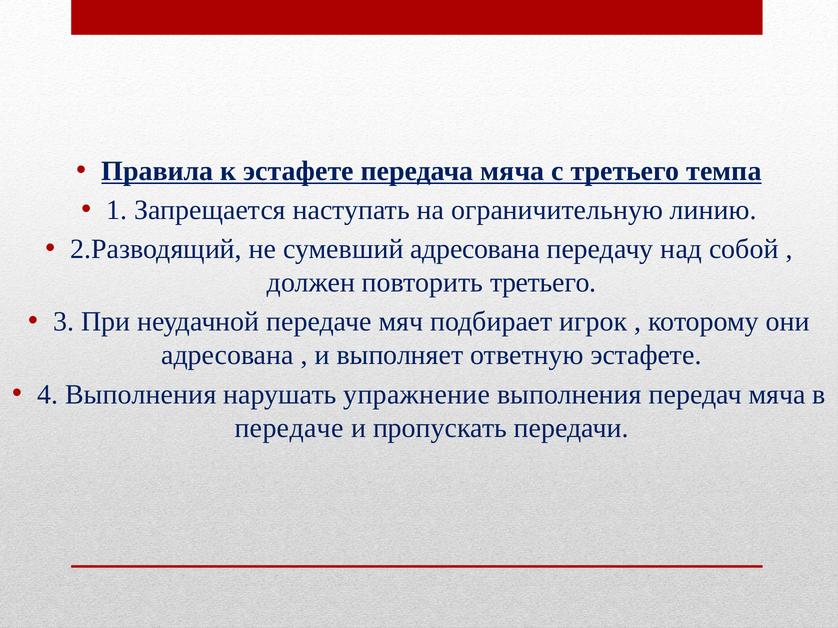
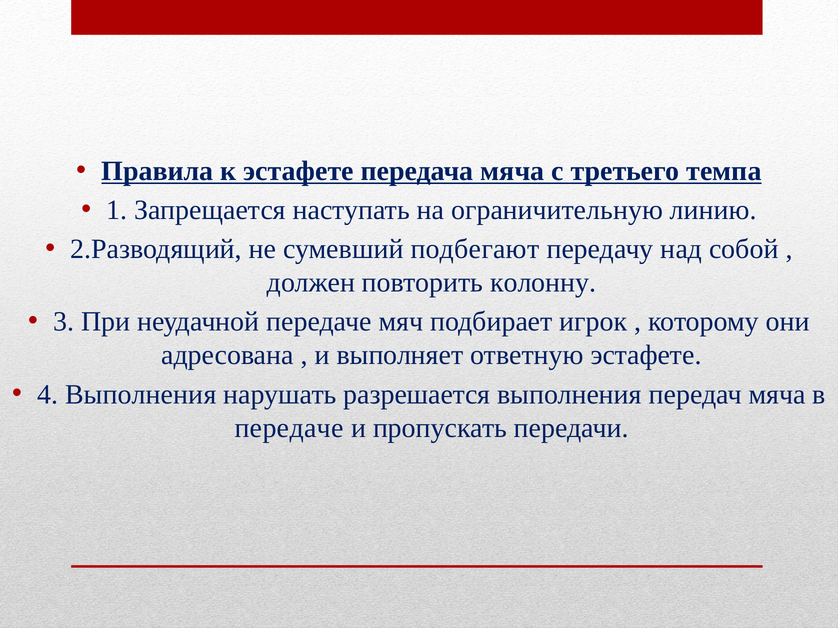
сумевший адресована: адресована -> подбегают (475, 249)
повторить третьего: третьего -> колонну (543, 283)
упражнение: упражнение -> разрешается (417, 395)
